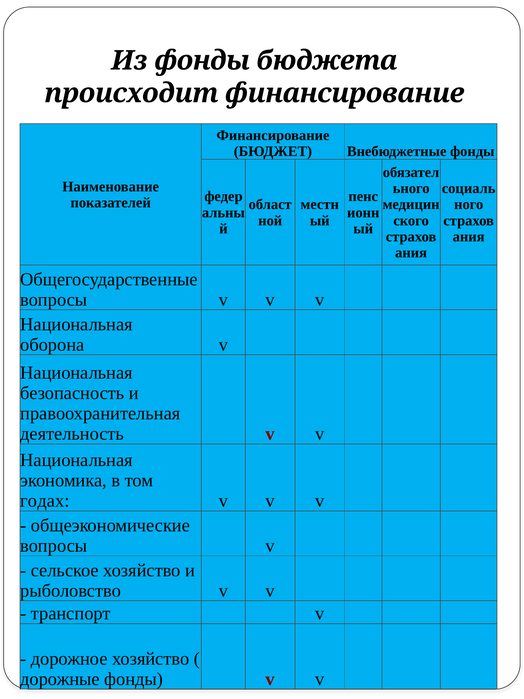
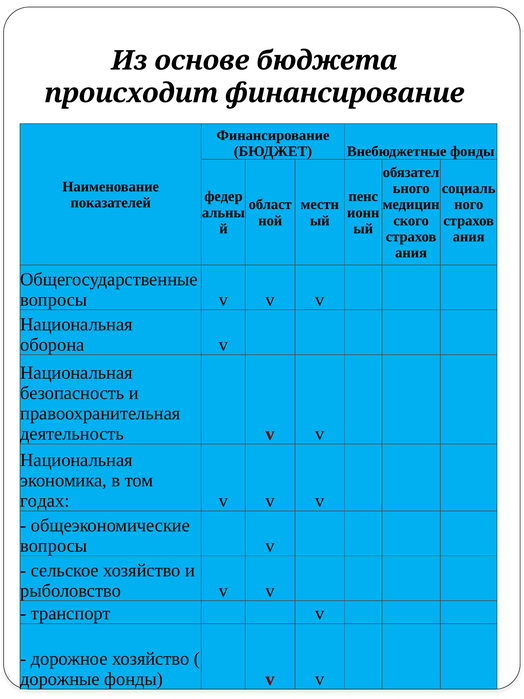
Из фонды: фонды -> основе (202, 61)
